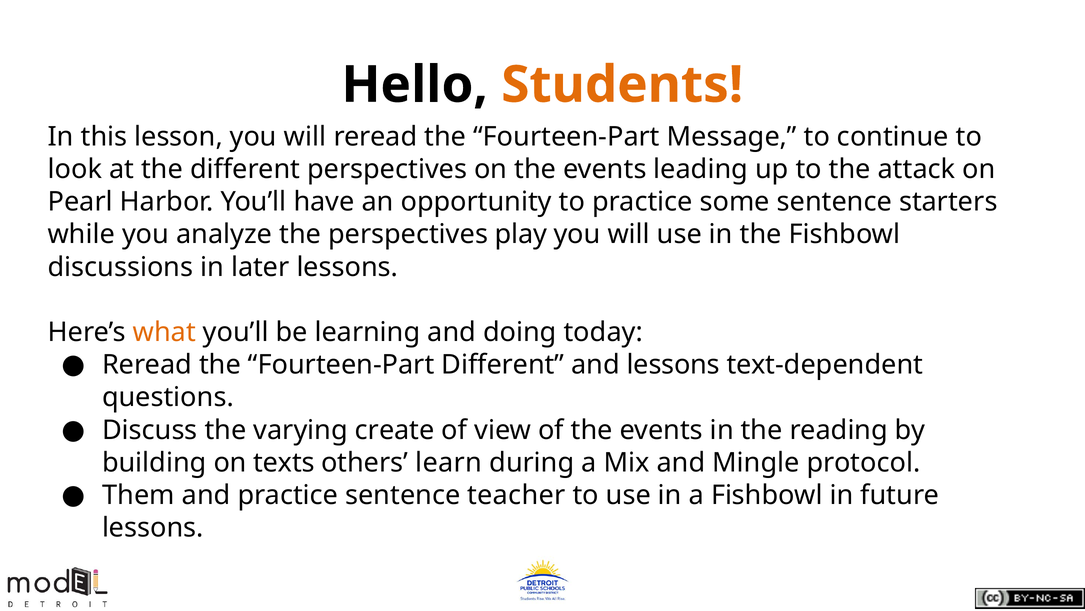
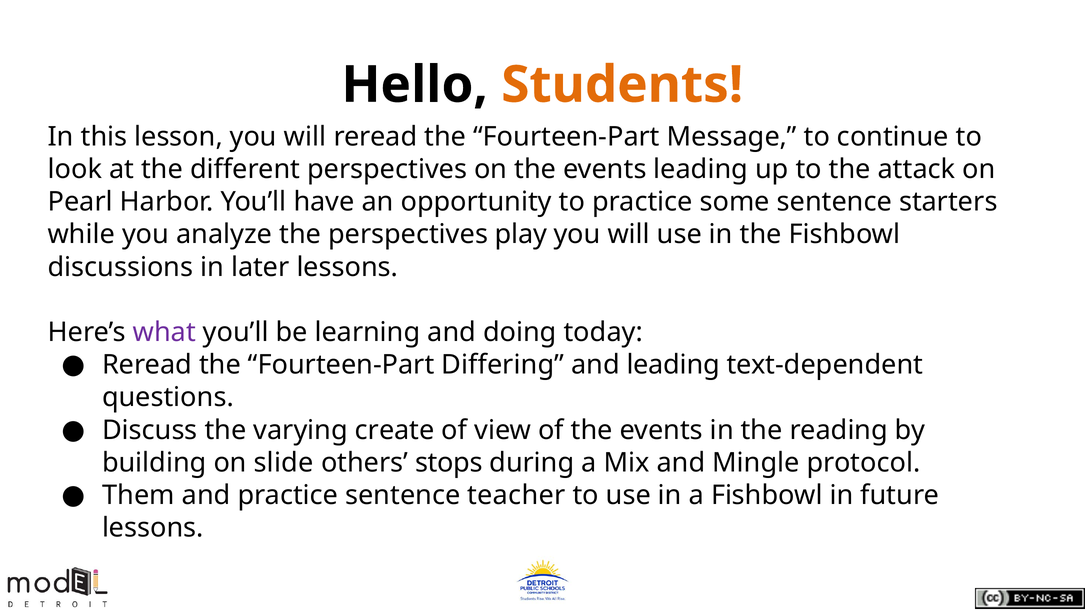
what colour: orange -> purple (164, 332)
Fourteen-Part Different: Different -> Differing (503, 364)
and lessons: lessons -> leading (673, 364)
texts: texts -> slide (284, 462)
learn: learn -> stops (449, 462)
